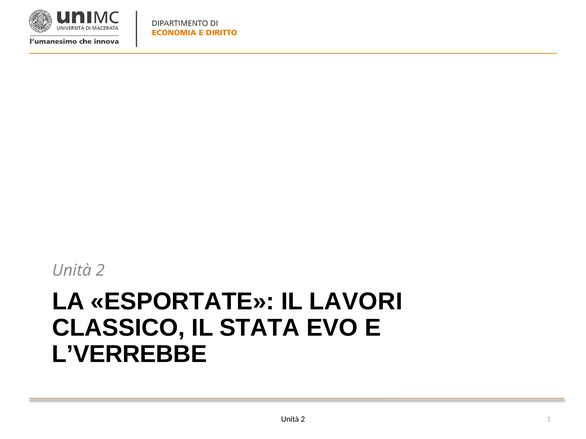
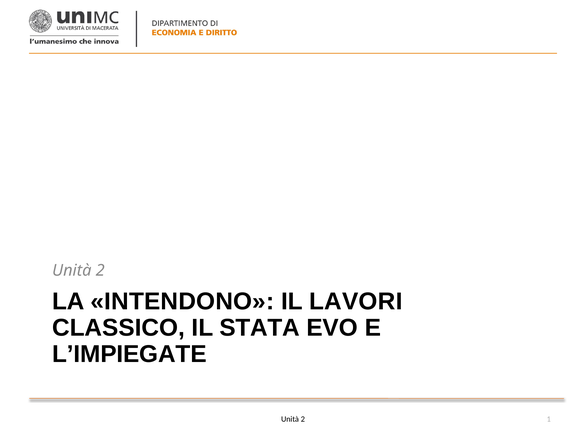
ESPORTATE: ESPORTATE -> INTENDONO (182, 302)
L’VERREBBE: L’VERREBBE -> L’IMPIEGATE (129, 354)
